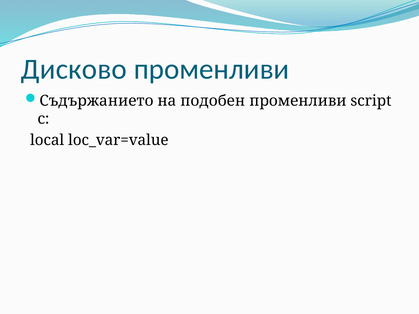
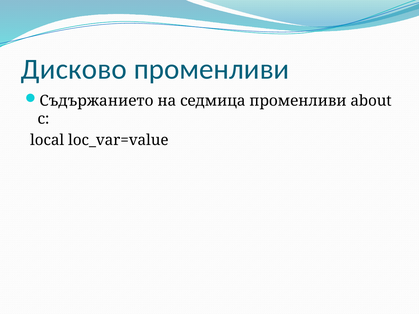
подобен: подобен -> седмица (213, 101)
script: script -> about (371, 101)
